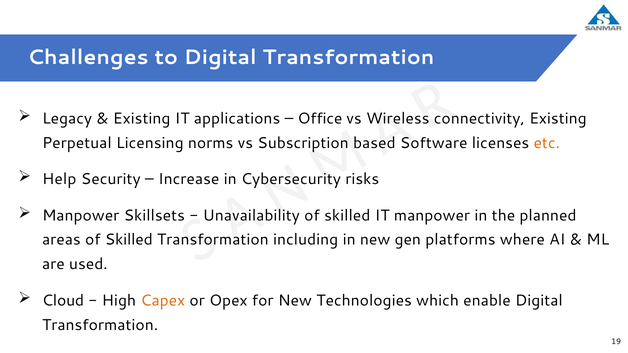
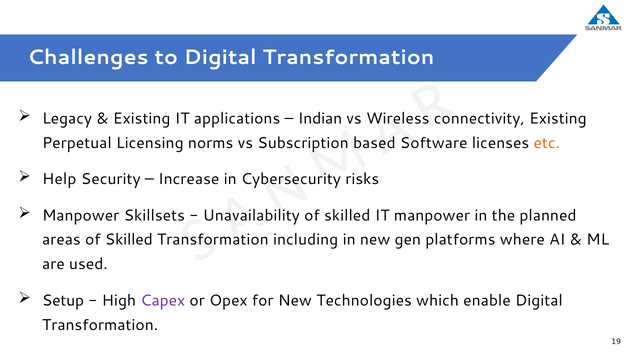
Office: Office -> Indian (320, 118)
Cloud: Cloud -> Setup (63, 301)
Capex colour: orange -> purple (163, 301)
